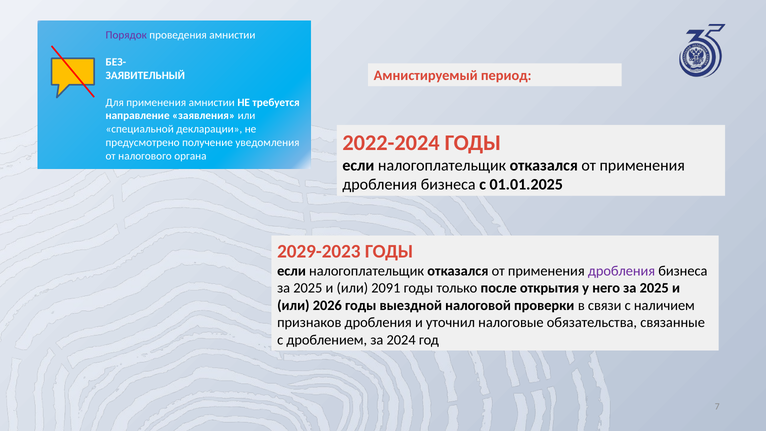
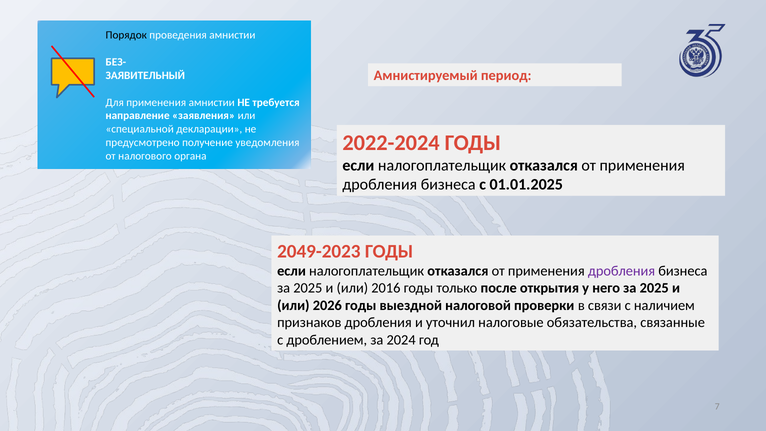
Порядок colour: purple -> black (126, 35)
2029-2023: 2029-2023 -> 2049-2023 (319, 251)
2091: 2091 -> 2016 (386, 288)
